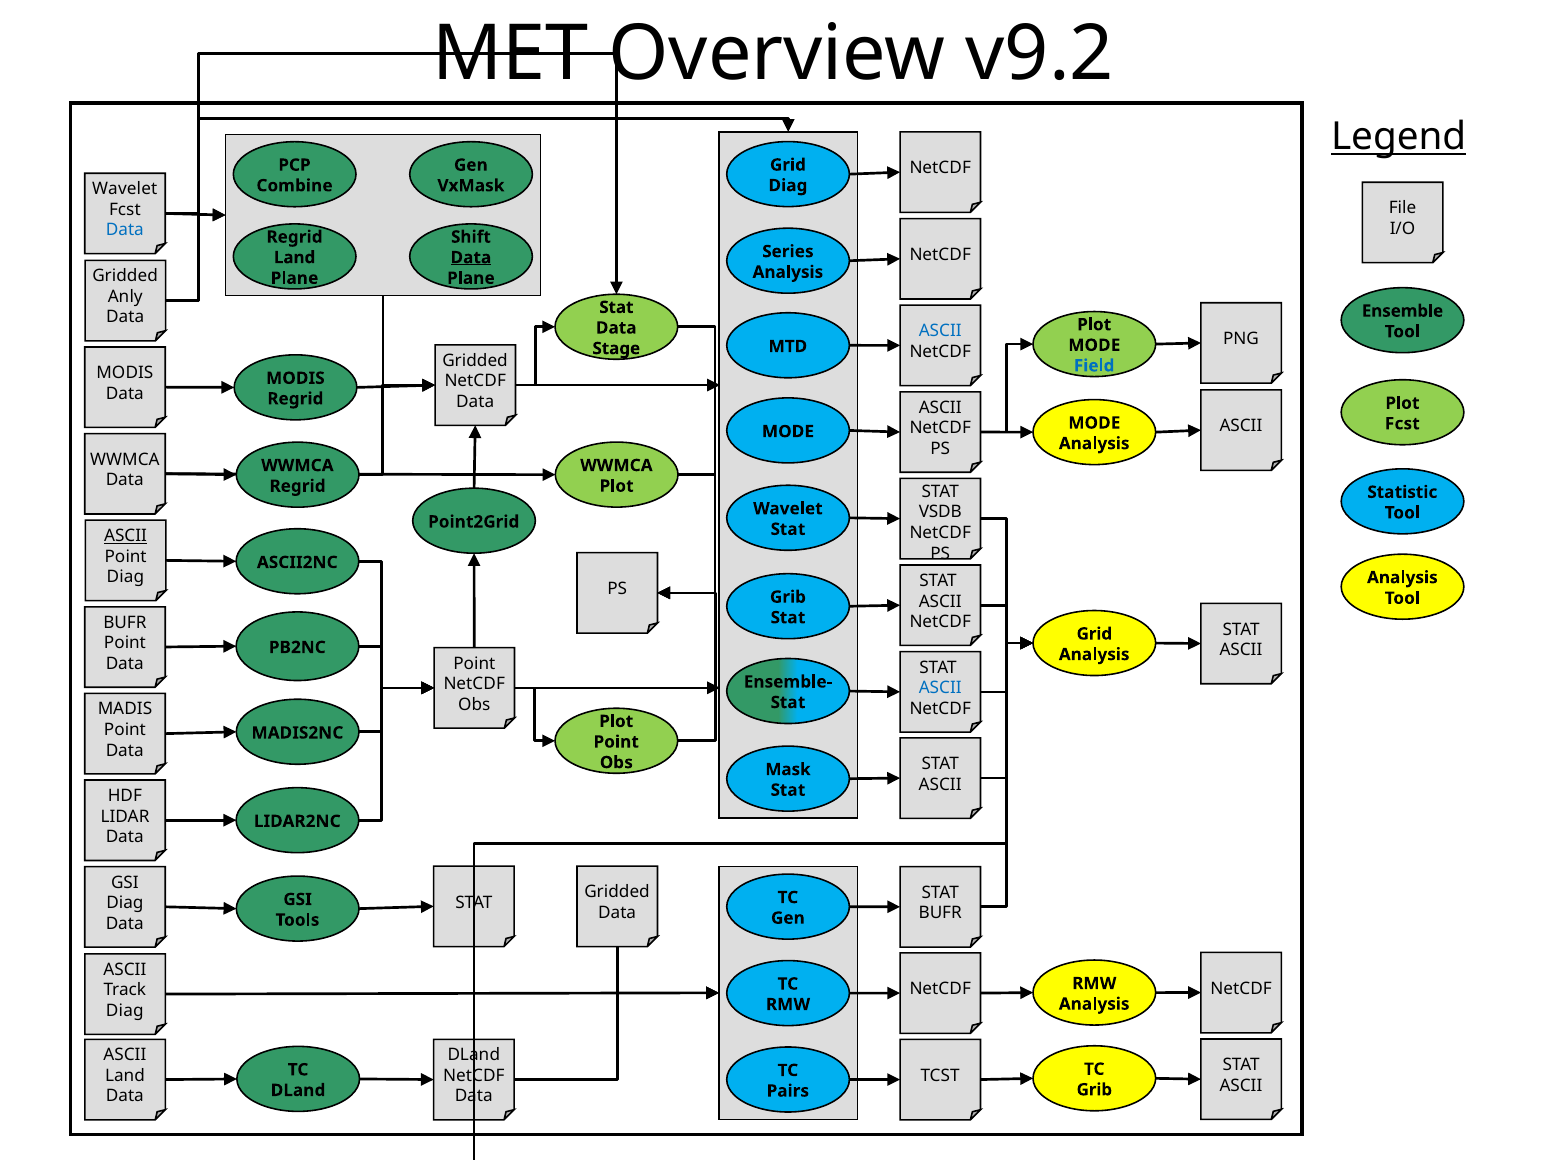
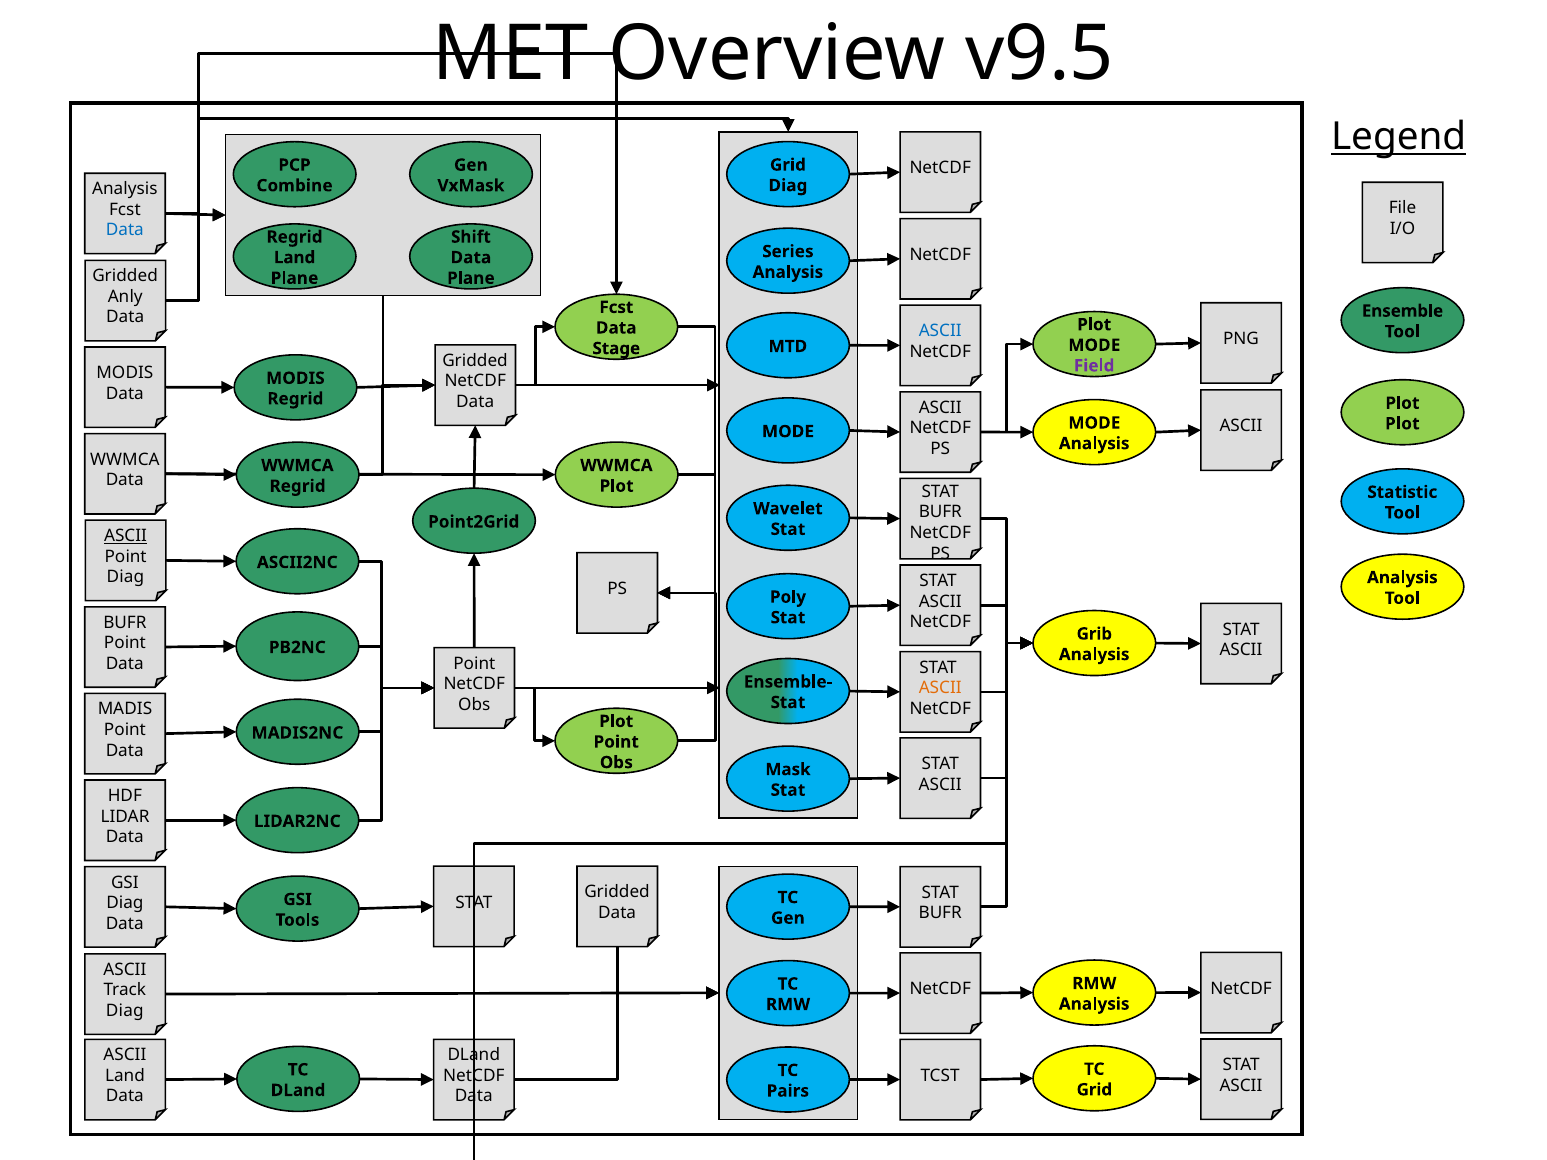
v9.2: v9.2 -> v9.5 (1040, 54)
Wavelet: Wavelet -> Analysis (125, 189)
Data underline: present -> none (471, 258)
Stat: Stat -> Fcst (616, 307)
Field colour: blue -> purple (1094, 366)
Fcst: Fcst -> Plot (1402, 424)
VSDB: VSDB -> BUFR (940, 512)
Grib: Grib -> Poly (788, 597)
Grid: Grid -> Grib (1094, 634)
ASCII colour: blue -> orange (940, 688)
Grib: Grib -> Grid (1094, 1090)
